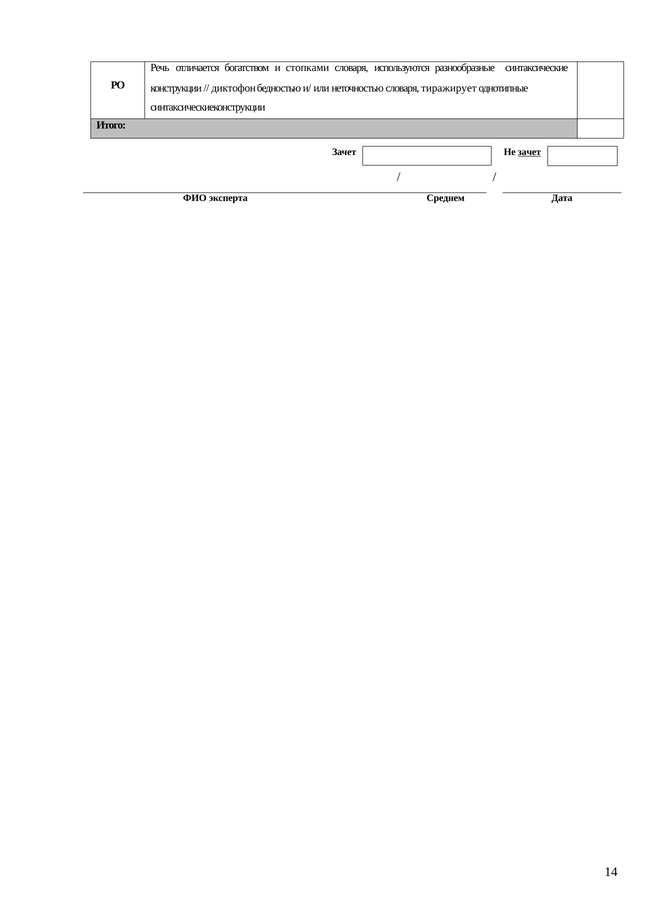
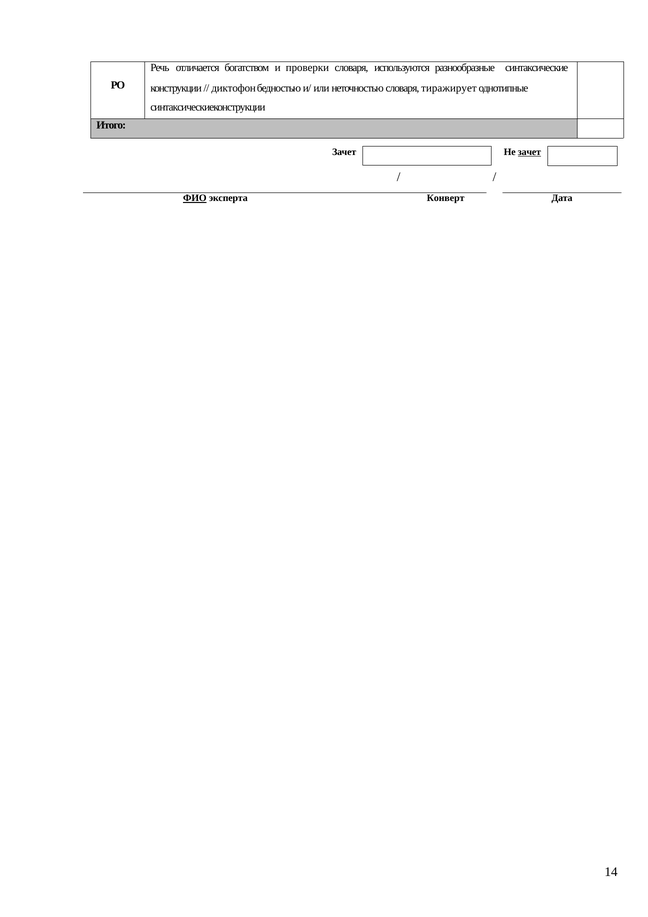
стопками: стопками -> проверки (307, 68)
ФИО underline: none -> present (195, 198)
Среднем: Среднем -> Конверт (446, 198)
